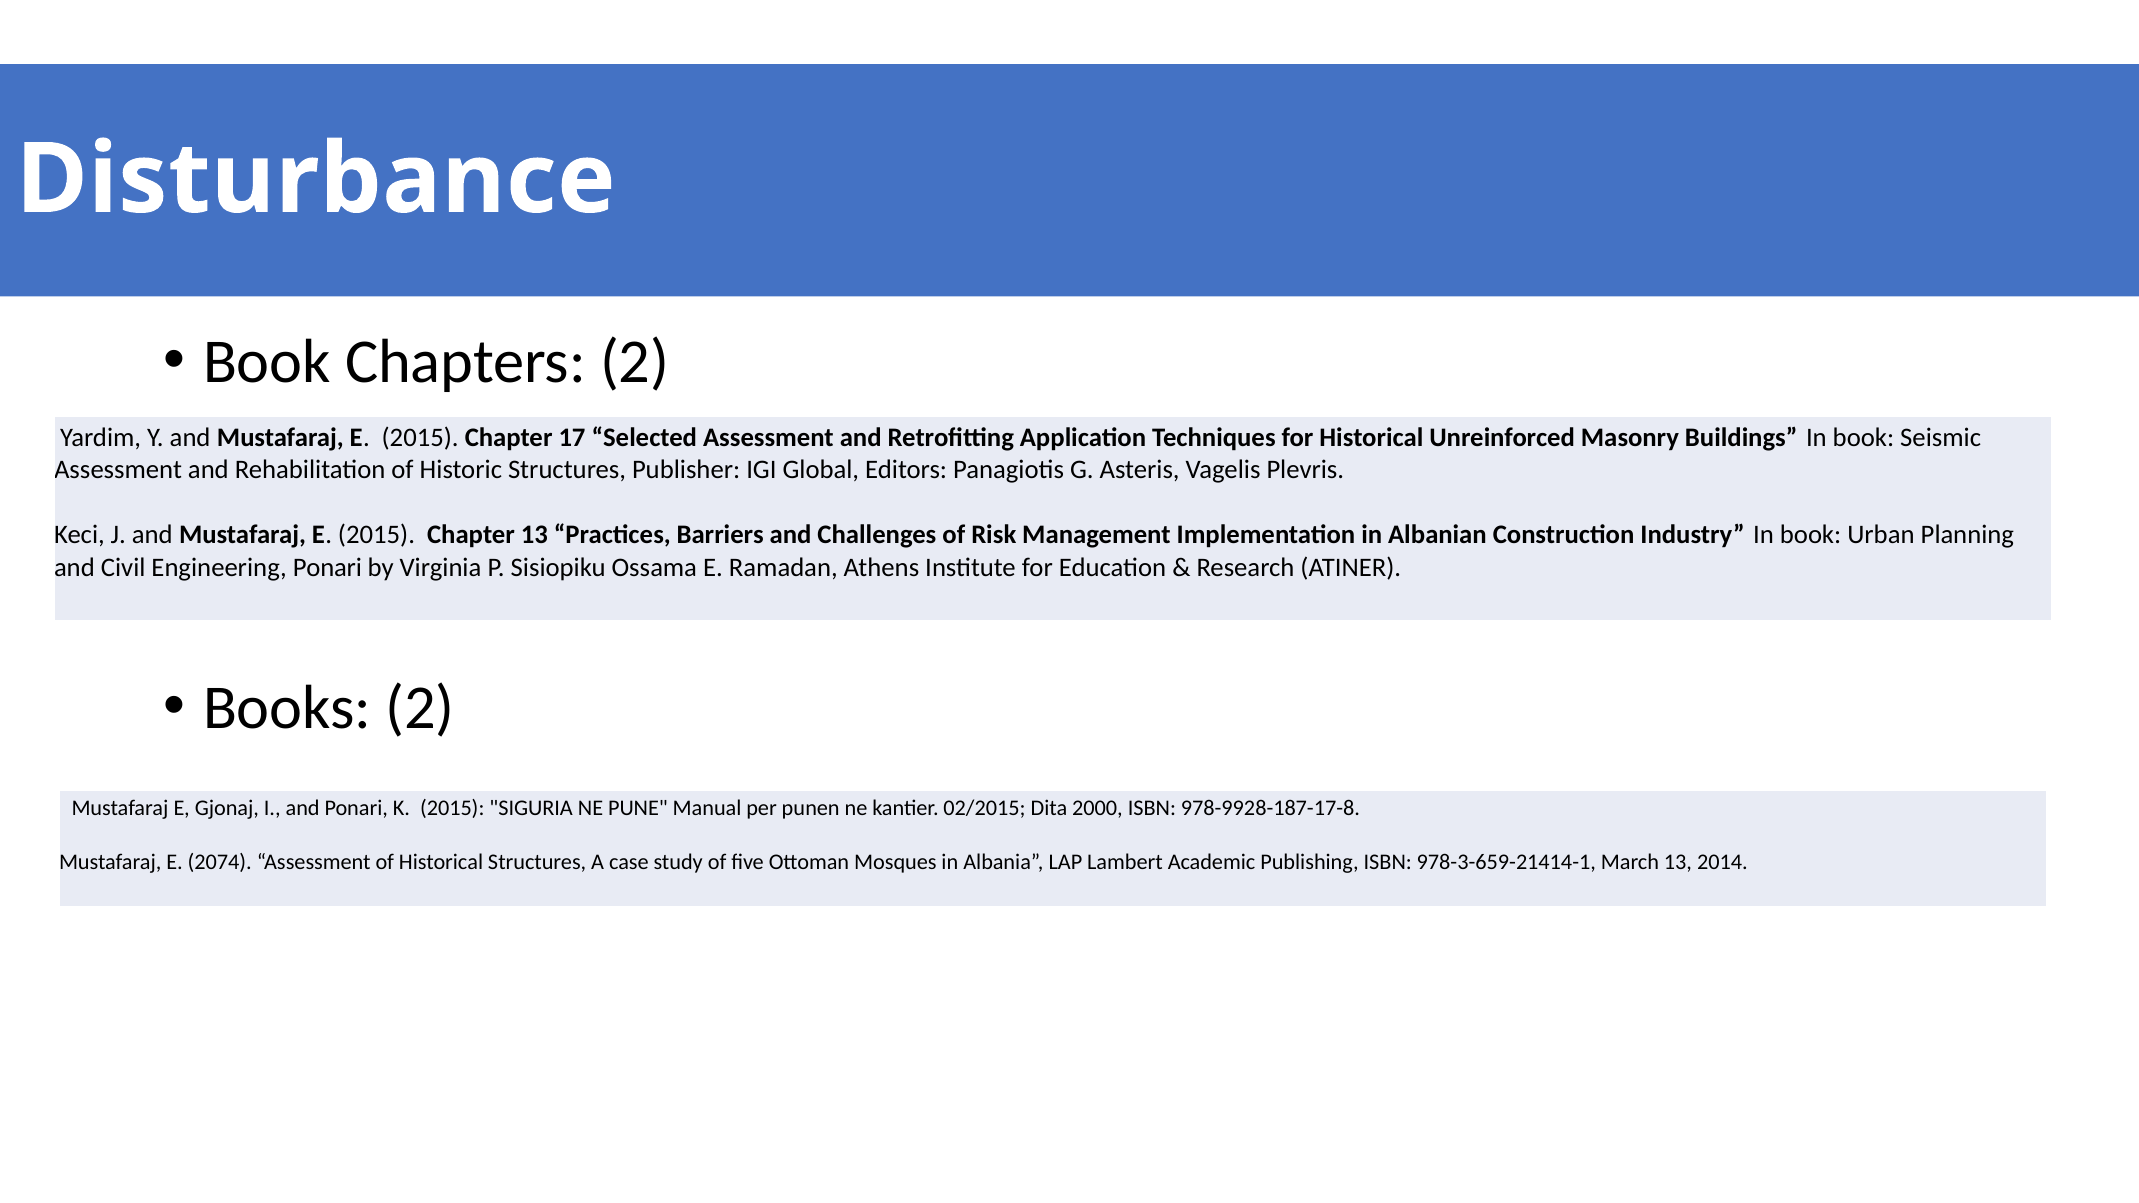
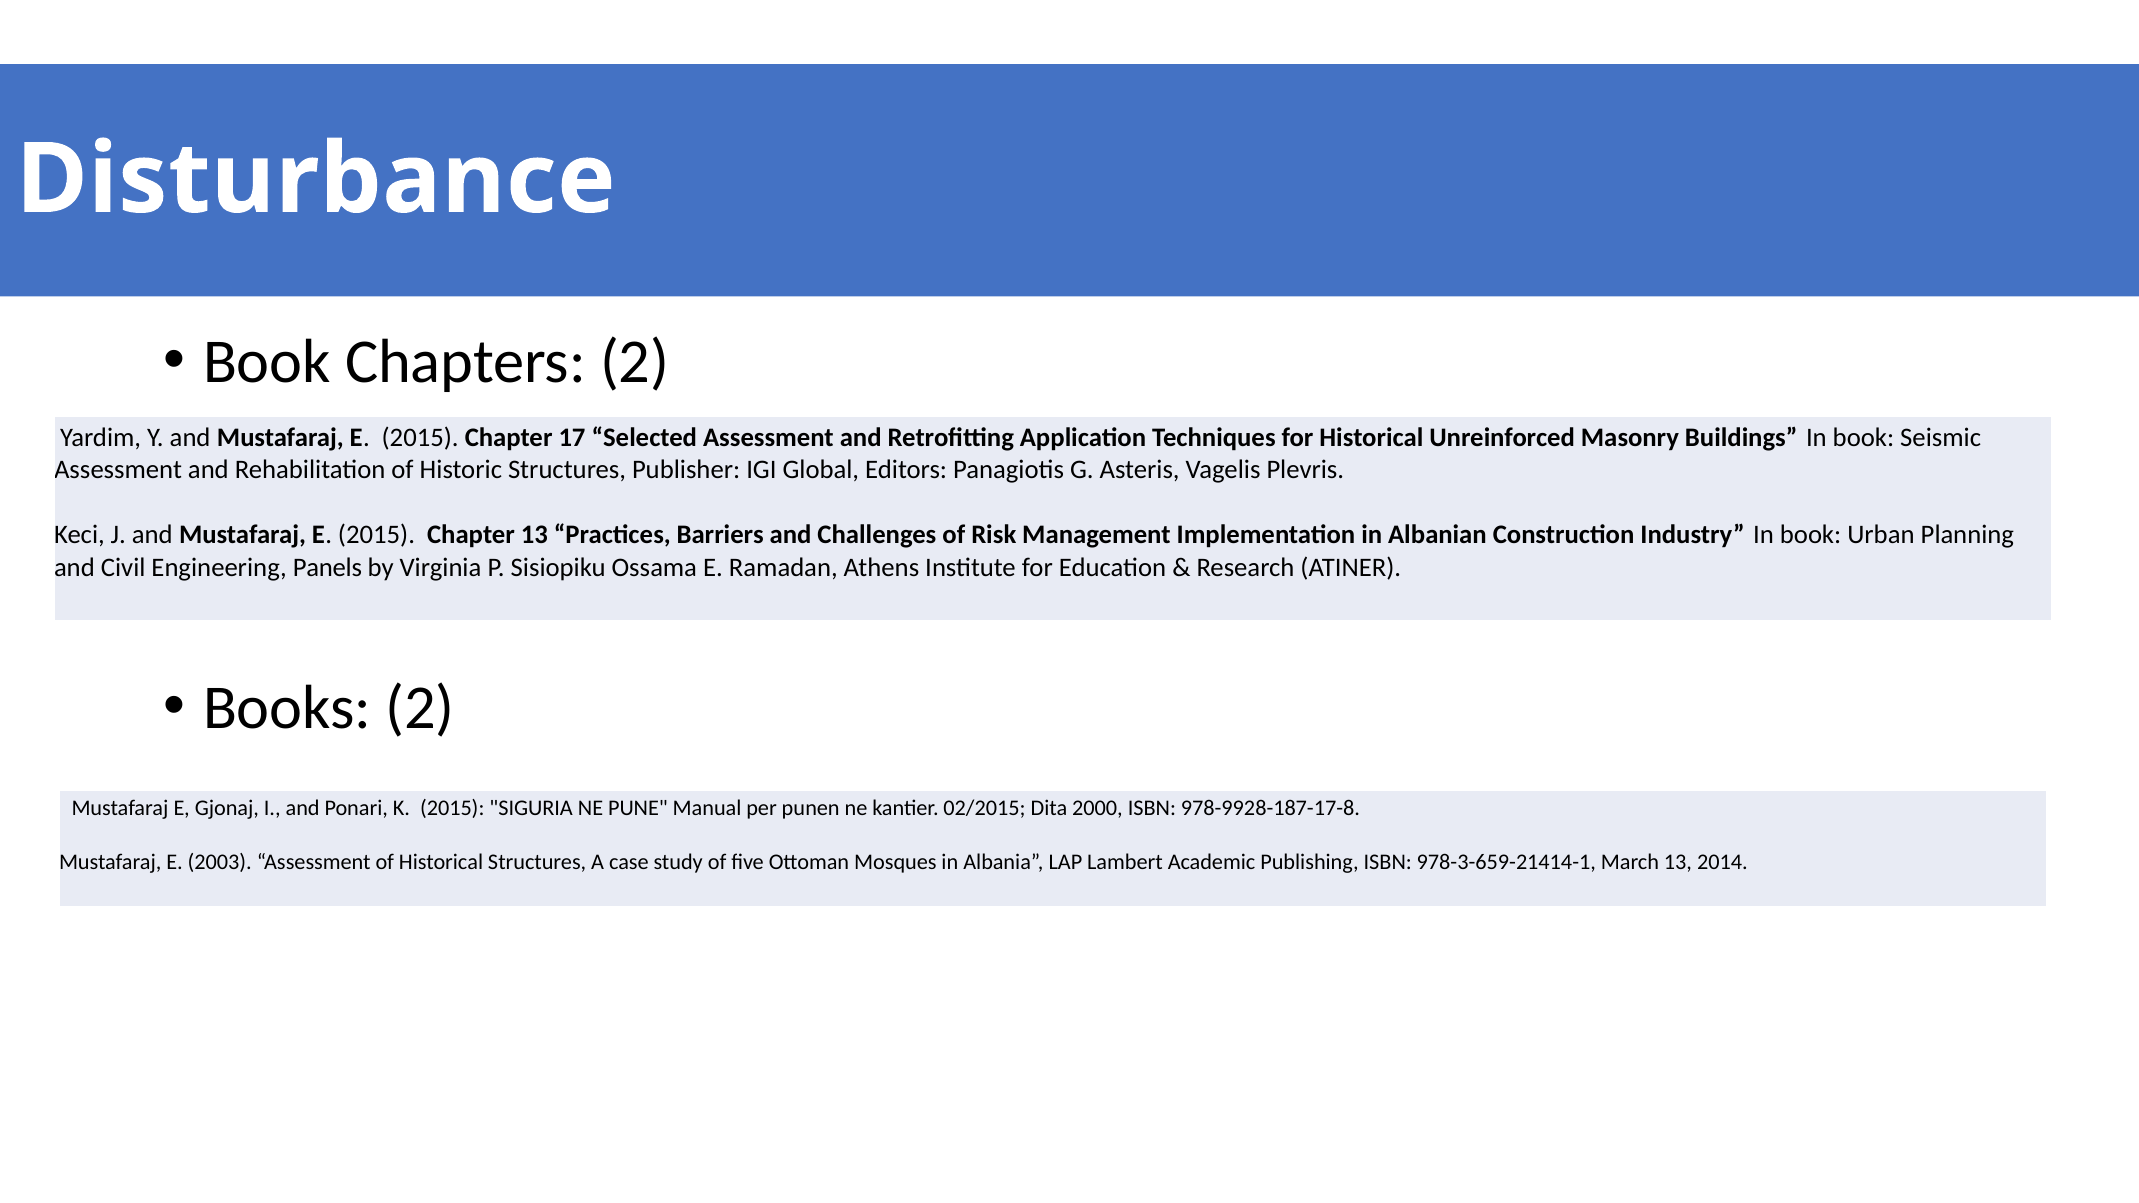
Engineering Ponari: Ponari -> Panels (327, 568)
2074: 2074 -> 2003 (220, 862)
